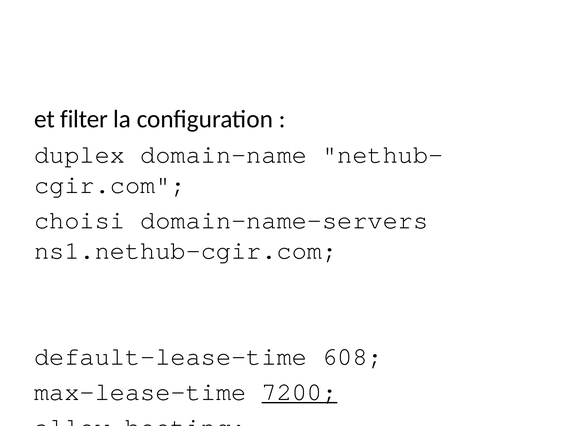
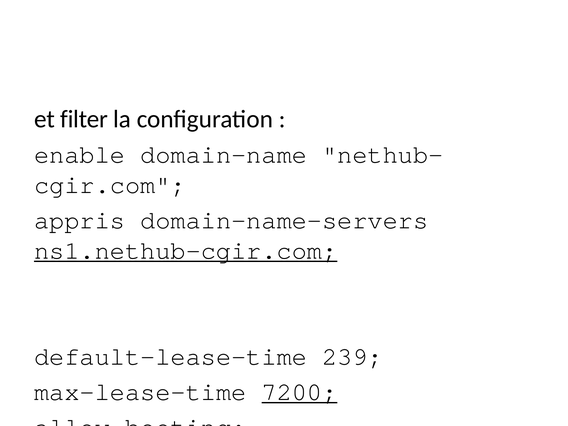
duplex: duplex -> enable (80, 155)
choisi: choisi -> appris (80, 220)
ns1.nethub-cgir.com underline: none -> present (186, 250)
608: 608 -> 239 (352, 357)
